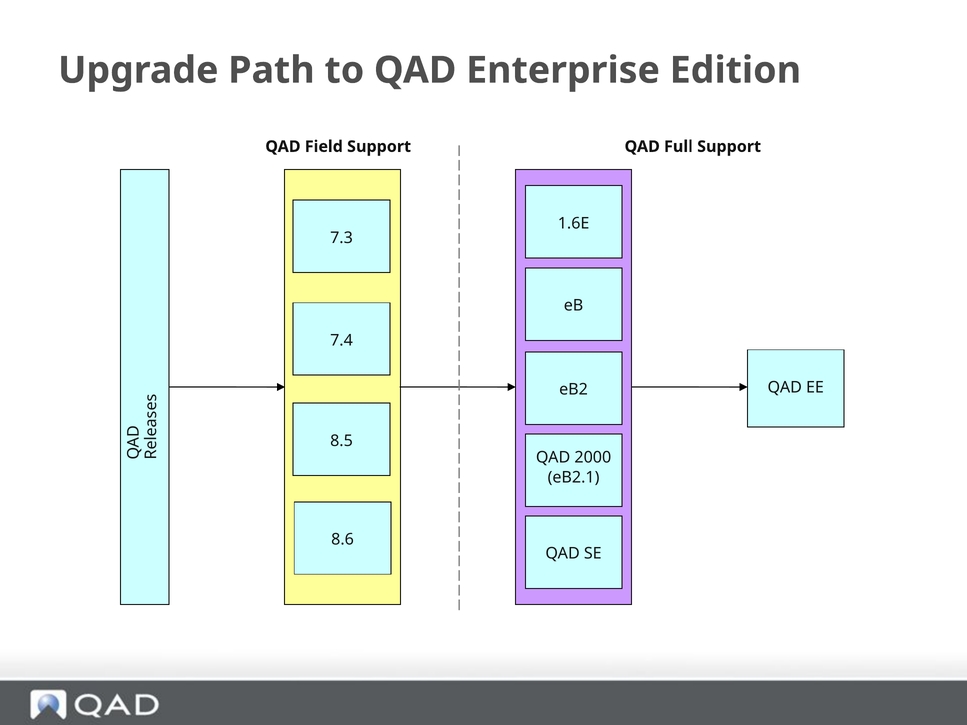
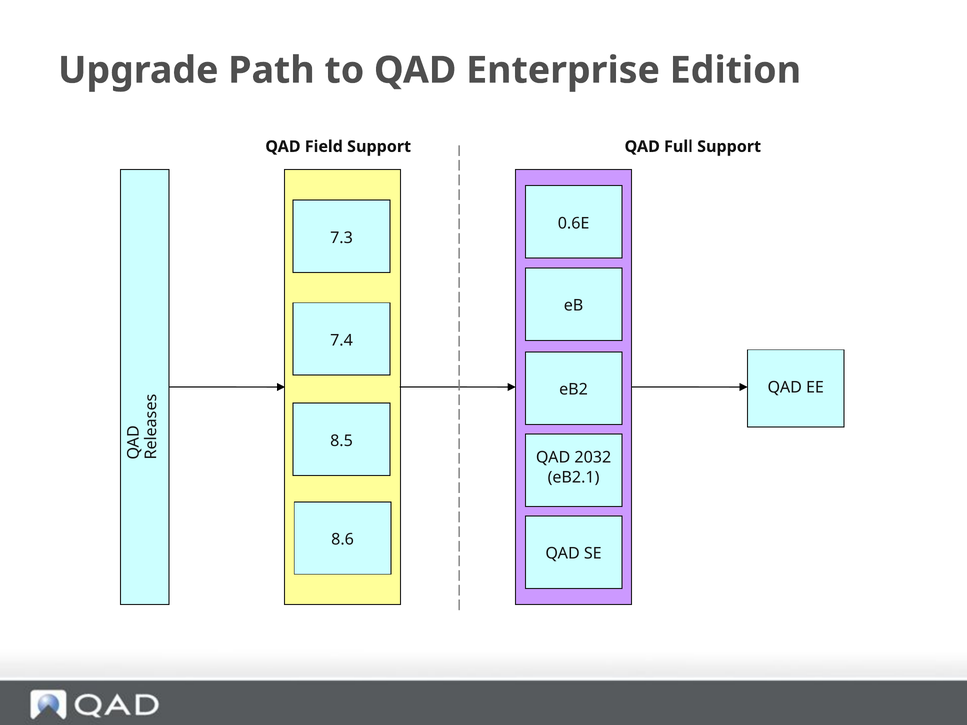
1.6E: 1.6E -> 0.6E (574, 223)
2000: 2000 -> 2032 (593, 457)
